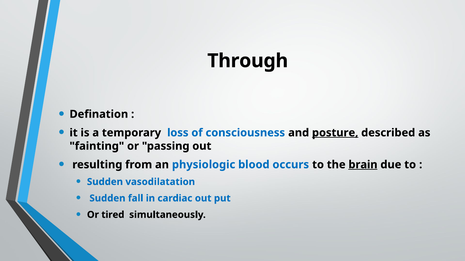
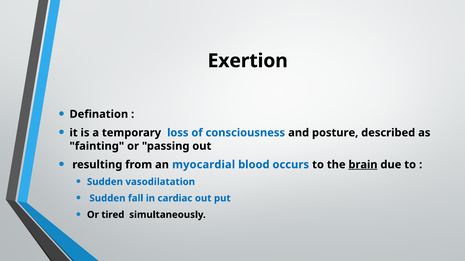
Through: Through -> Exertion (248, 61)
posture underline: present -> none (335, 133)
physiologic: physiologic -> myocardial (204, 165)
